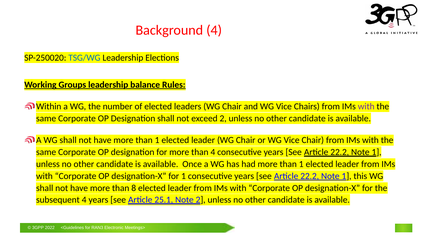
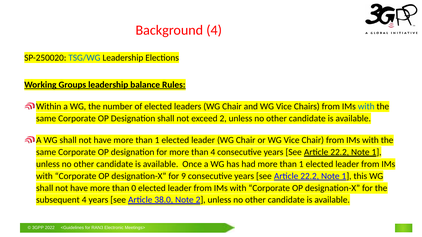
with colour: purple -> blue (366, 107)
for 1: 1 -> 9 (184, 176)
8: 8 -> 0 (134, 188)
25.1: 25.1 -> 38.0 (164, 200)
